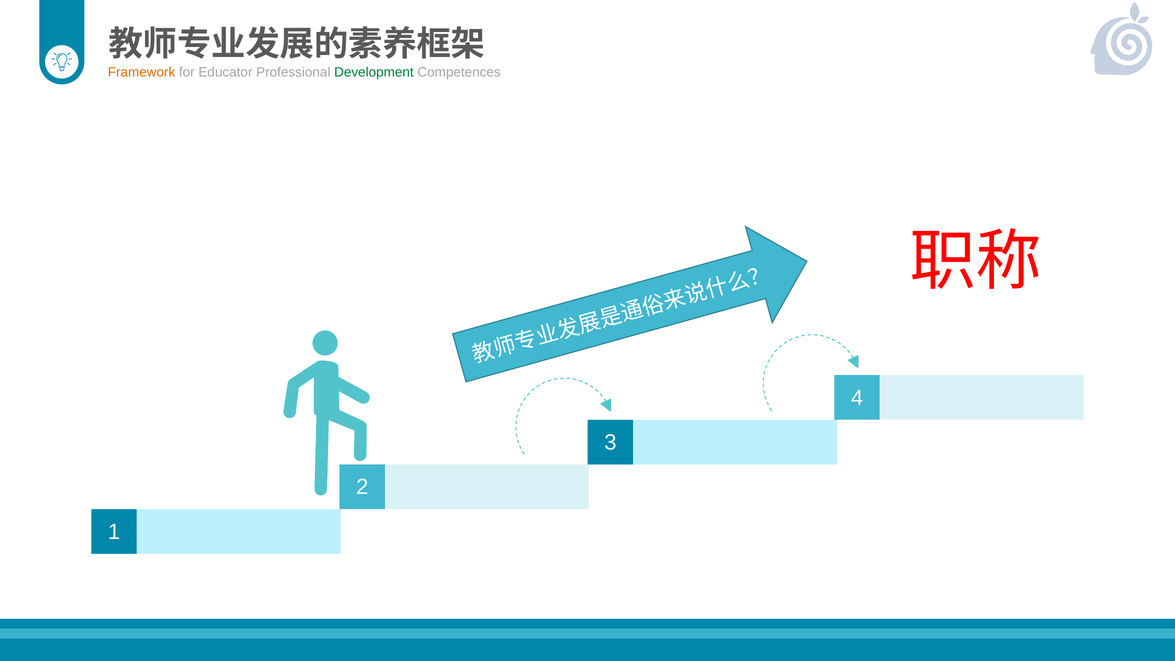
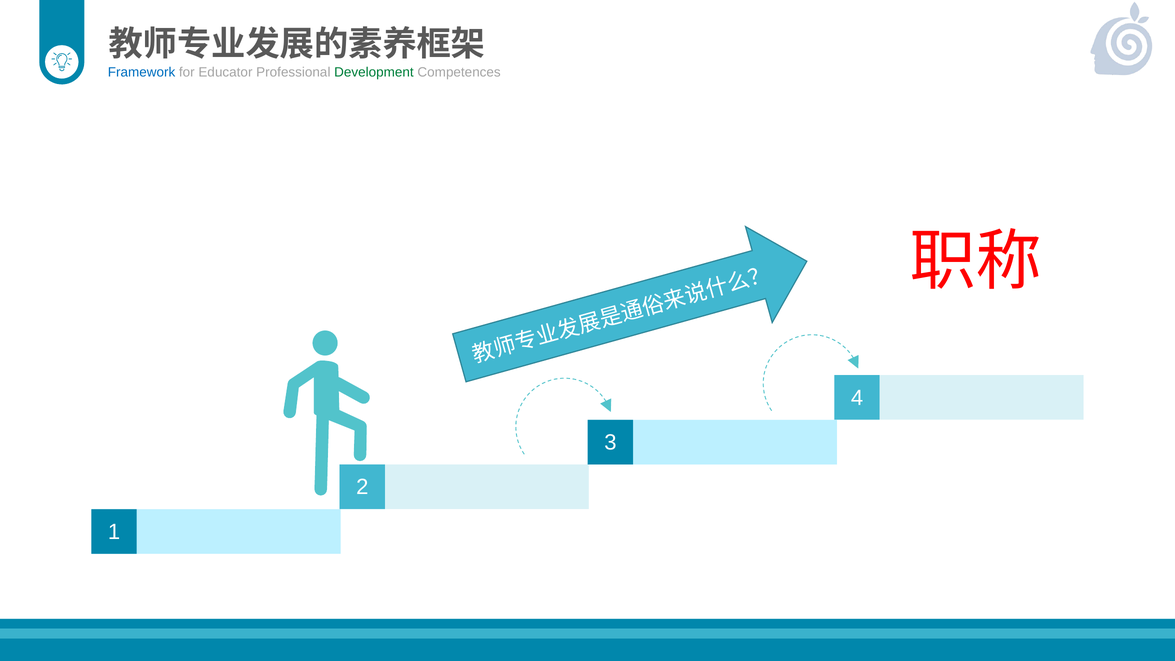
Framework colour: orange -> blue (142, 72)
